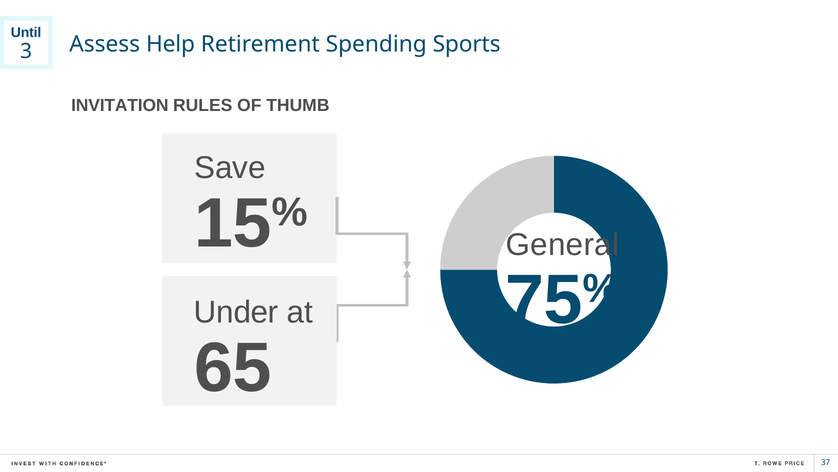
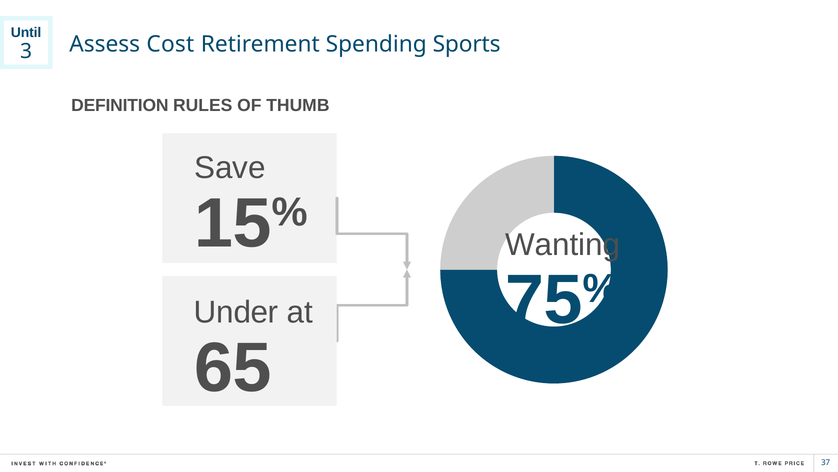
Help: Help -> Cost (170, 44)
INVITATION: INVITATION -> DEFINITION (120, 105)
General: General -> Wanting (563, 244)
